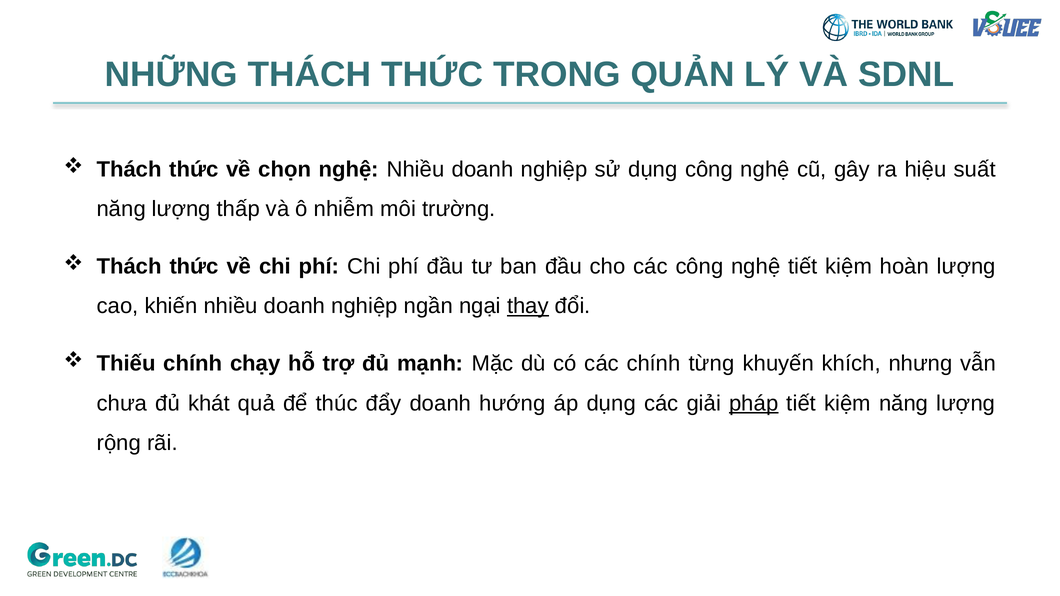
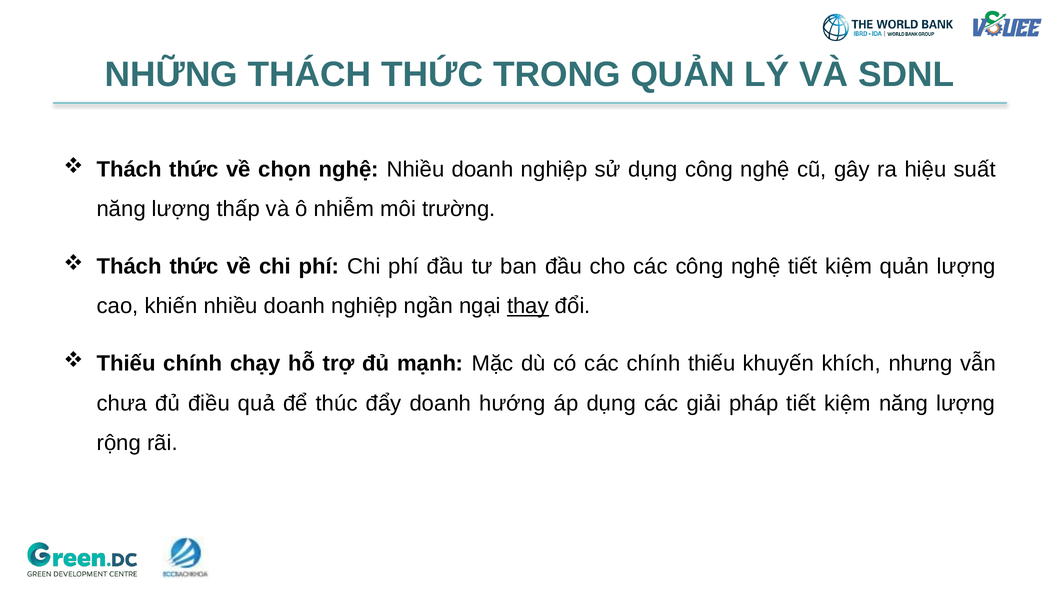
kiệm hoàn: hoàn -> quản (904, 267)
chính từng: từng -> thiếu (712, 364)
khát: khát -> điều (209, 403)
pháp underline: present -> none (754, 403)
